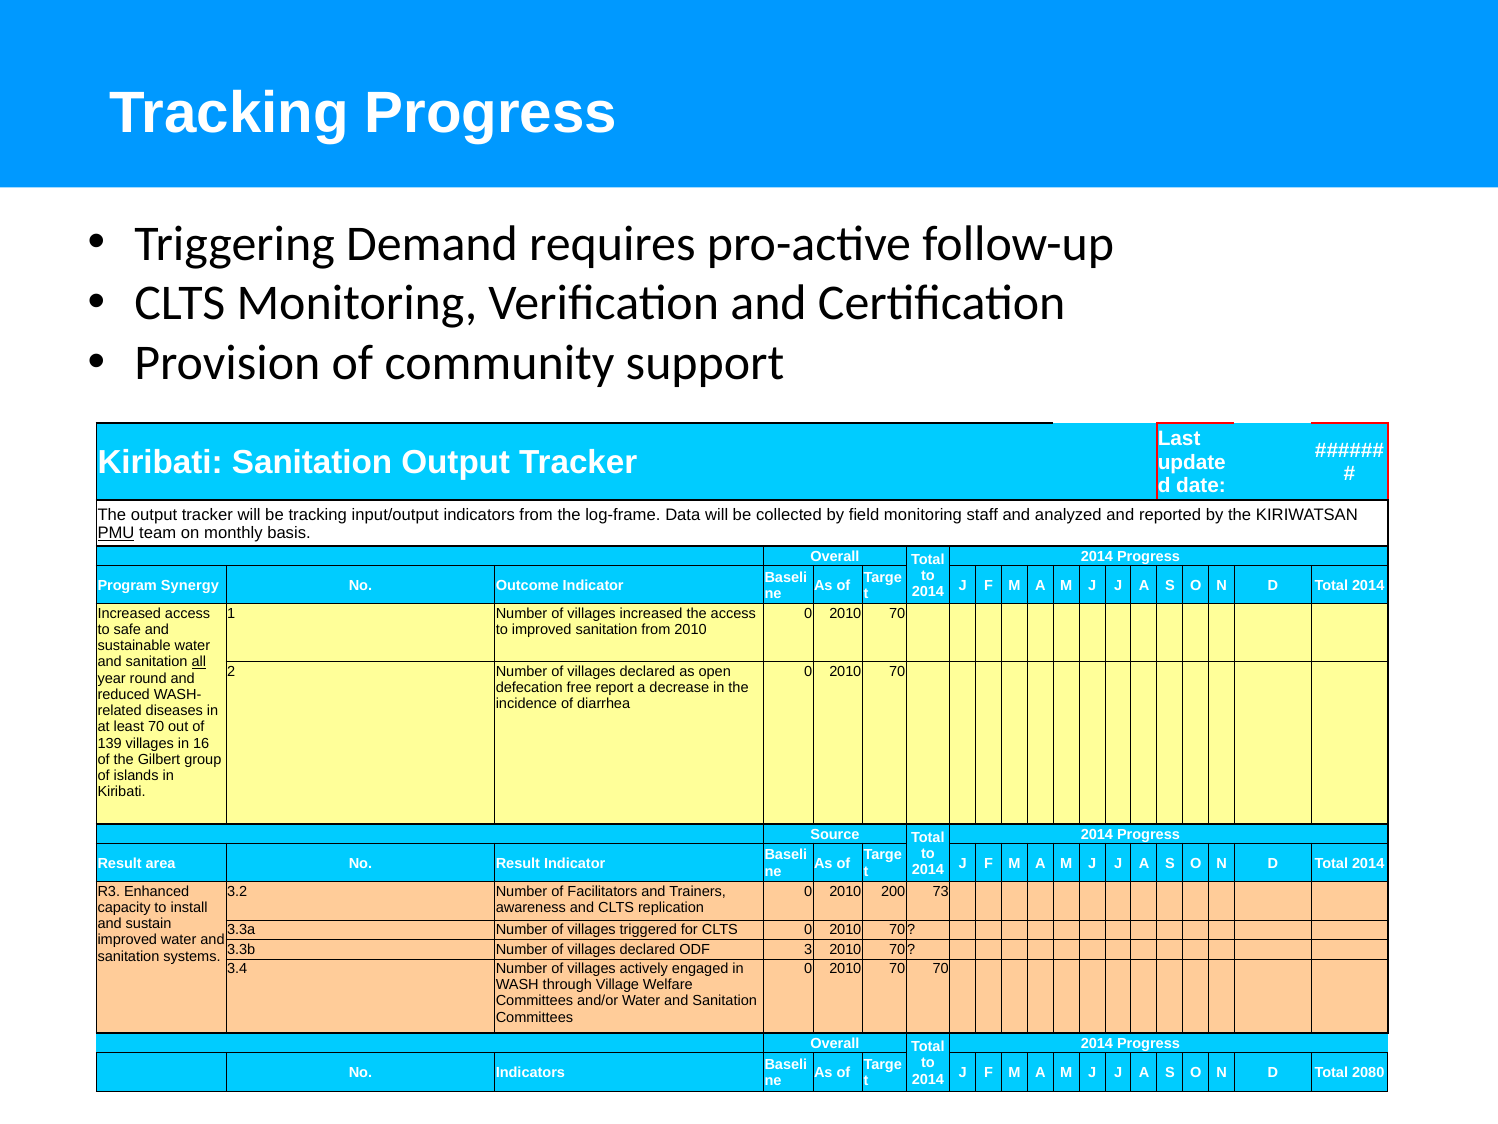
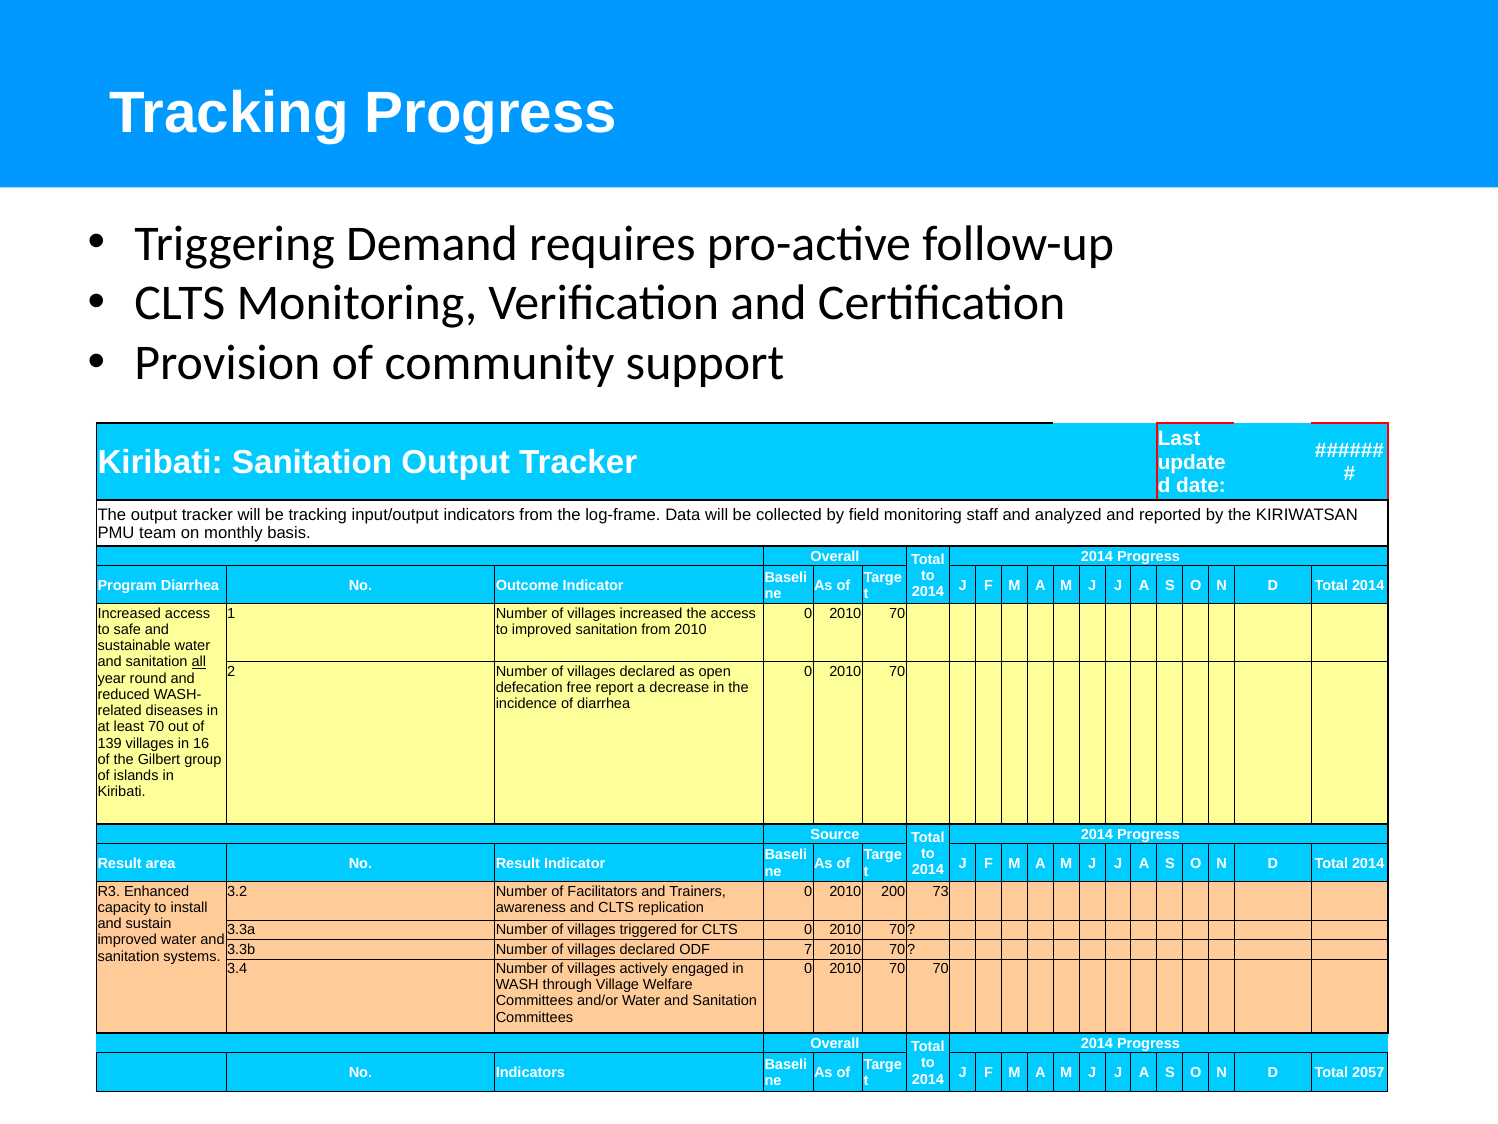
PMU underline: present -> none (116, 533)
Program Synergy: Synergy -> Diarrhea (190, 585)
3: 3 -> 7 (808, 949)
2080: 2080 -> 2057 (1368, 1072)
